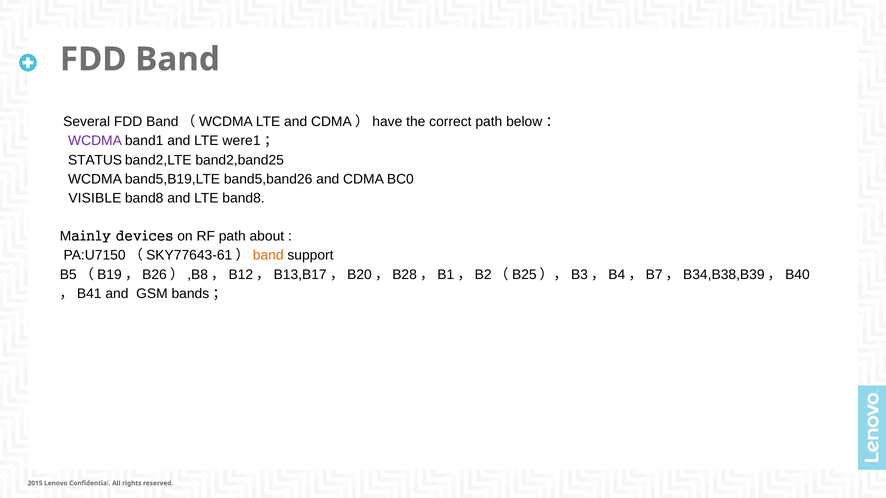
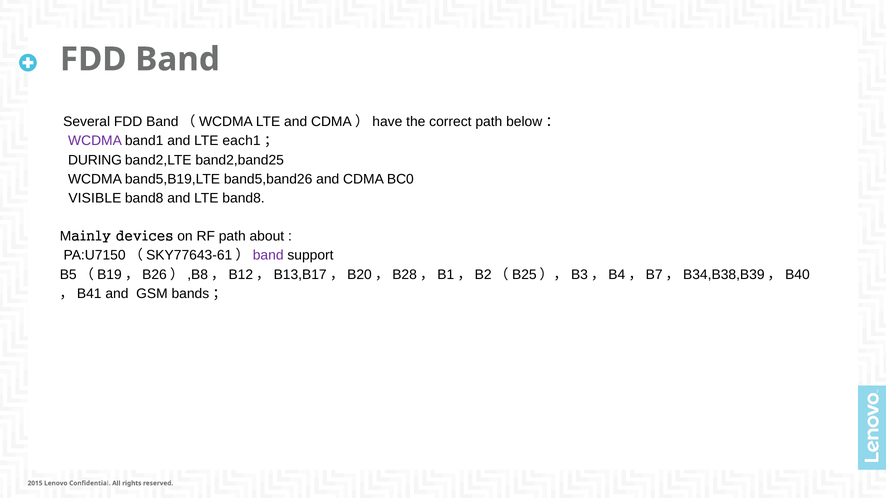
were1: were1 -> each1 (242, 141)
STATUS: STATUS -> DURING (95, 160)
band colour: orange -> purple (268, 256)
